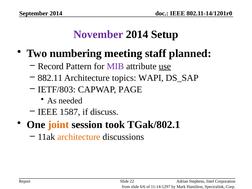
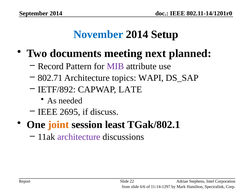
November colour: purple -> blue (98, 34)
numbering: numbering -> documents (76, 53)
staff: staff -> next (156, 53)
use underline: present -> none (165, 66)
882.11: 882.11 -> 802.71 (50, 78)
IETF/803: IETF/803 -> IETF/892 (57, 90)
PAGE: PAGE -> LATE (130, 90)
1587: 1587 -> 2695 (70, 112)
took: took -> least (115, 125)
architecture colour: orange -> purple (79, 137)
